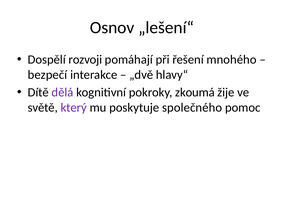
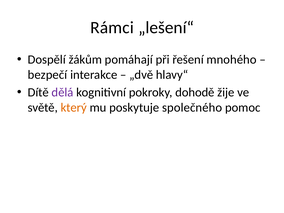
Osnov: Osnov -> Rámci (112, 27)
rozvoji: rozvoji -> žákům (85, 60)
zkoumá: zkoumá -> dohodě (195, 92)
který colour: purple -> orange (74, 108)
